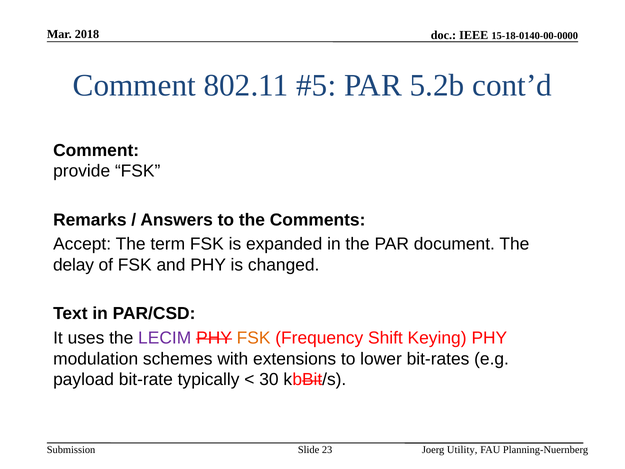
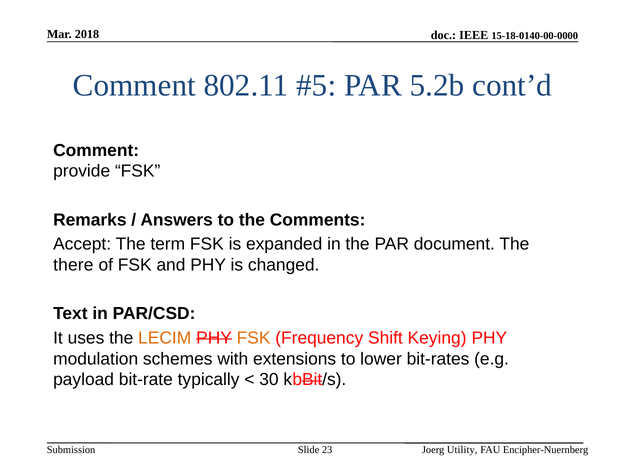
delay: delay -> there (73, 265)
LECIM colour: purple -> orange (165, 338)
Planning-Nuernberg: Planning-Nuernberg -> Encipher-Nuernberg (546, 450)
